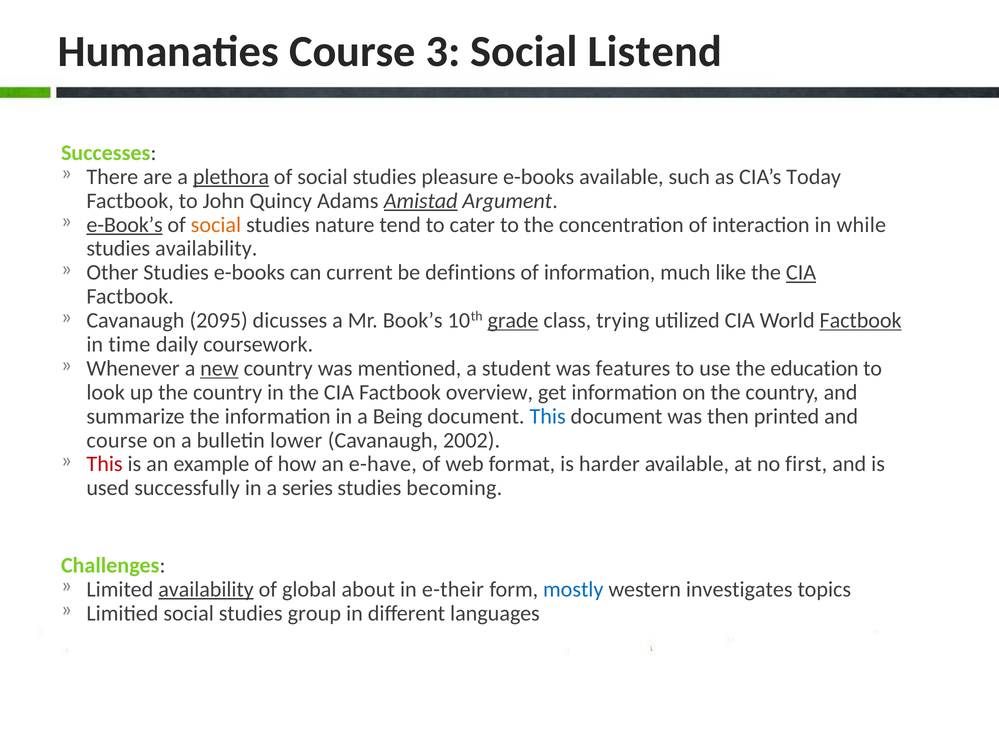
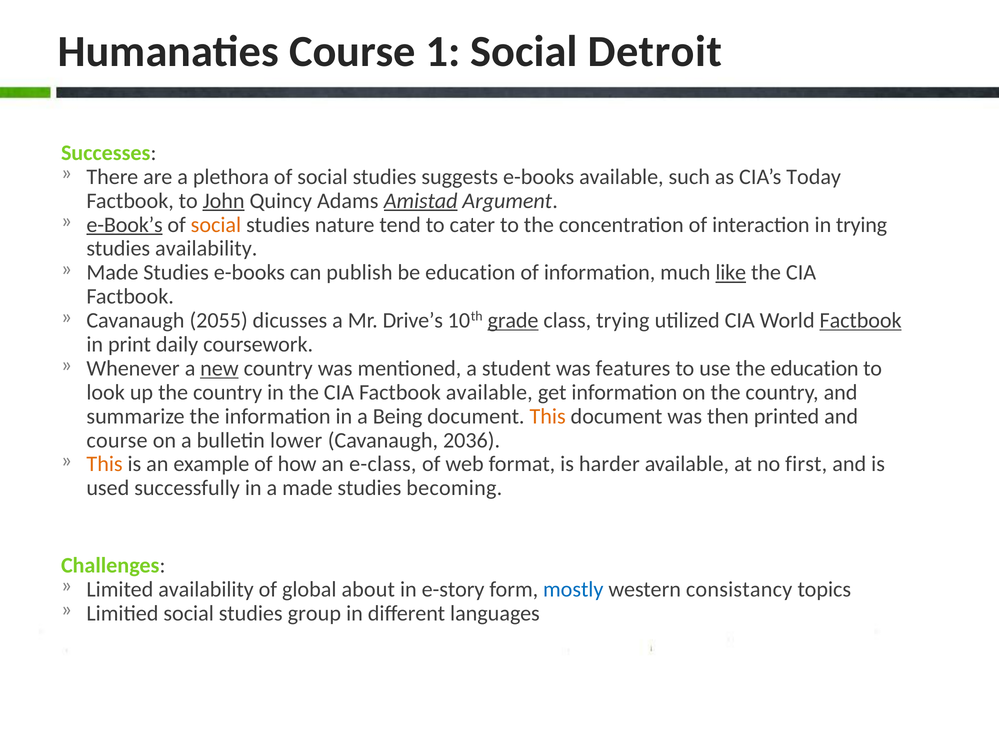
3: 3 -> 1 (443, 51)
Listend: Listend -> Detroit (655, 51)
plethora underline: present -> none (231, 177)
pleasure: pleasure -> suggests (460, 177)
John underline: none -> present (224, 201)
in while: while -> trying (862, 225)
Other: Other -> Made (112, 273)
current: current -> publish (359, 273)
be defintions: defintions -> education (470, 273)
like underline: none -> present (731, 273)
CIA underline: present -> none (801, 273)
2095: 2095 -> 2055 (219, 321)
Book’s: Book’s -> Drive’s (413, 321)
time: time -> print (130, 345)
Factbook overview: overview -> available (489, 392)
This colour: blue -> orange (548, 416)
2002: 2002 -> 2036 (472, 440)
This colour: red -> orange (105, 464)
e-have: e-have -> e-class (383, 464)
a series: series -> made (307, 488)
availability underline: present -> none (206, 589)
e-their: e-their -> e-story (453, 589)
investigates: investigates -> consistancy (739, 589)
